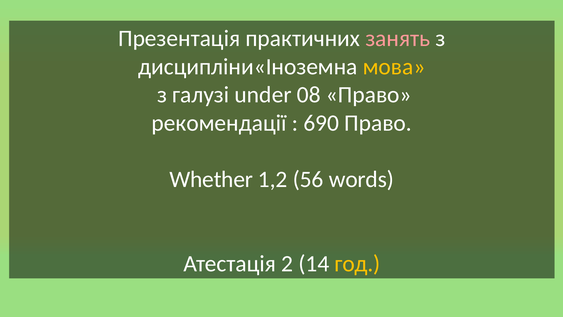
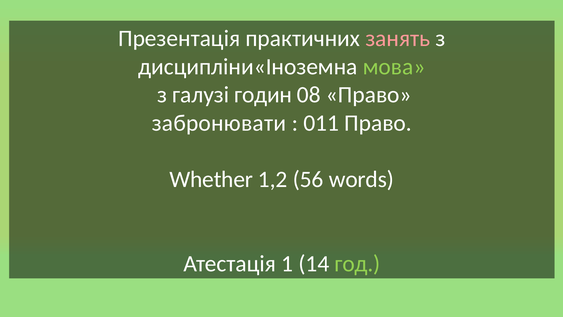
мова colour: yellow -> light green (394, 67)
under: under -> годин (263, 95)
рекомендації: рекомендації -> забронювати (219, 123)
690: 690 -> 011 (321, 123)
2: 2 -> 1 (287, 264)
год colour: yellow -> light green (357, 264)
